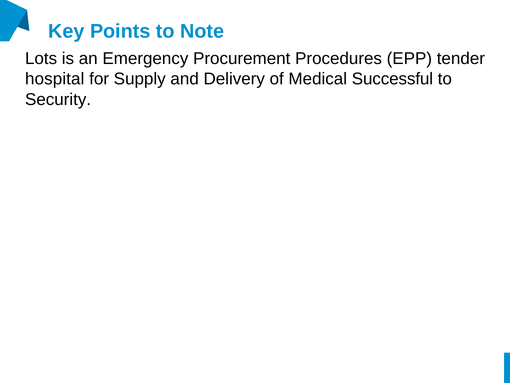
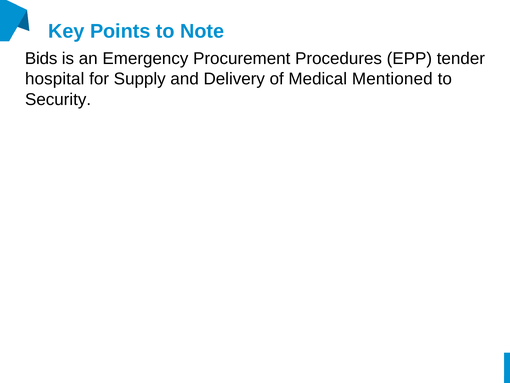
Lots: Lots -> Bids (41, 59)
Successful: Successful -> Mentioned (392, 79)
